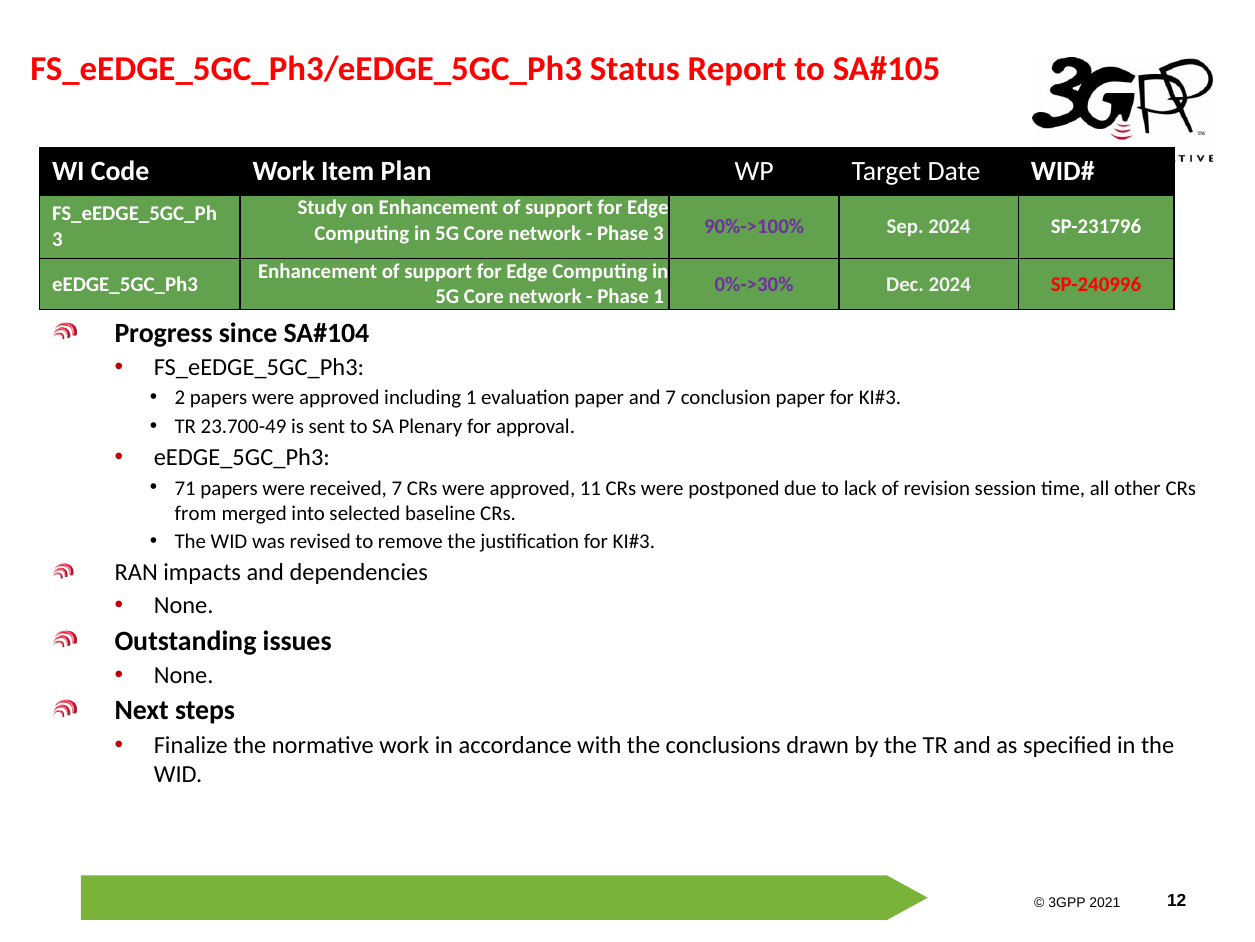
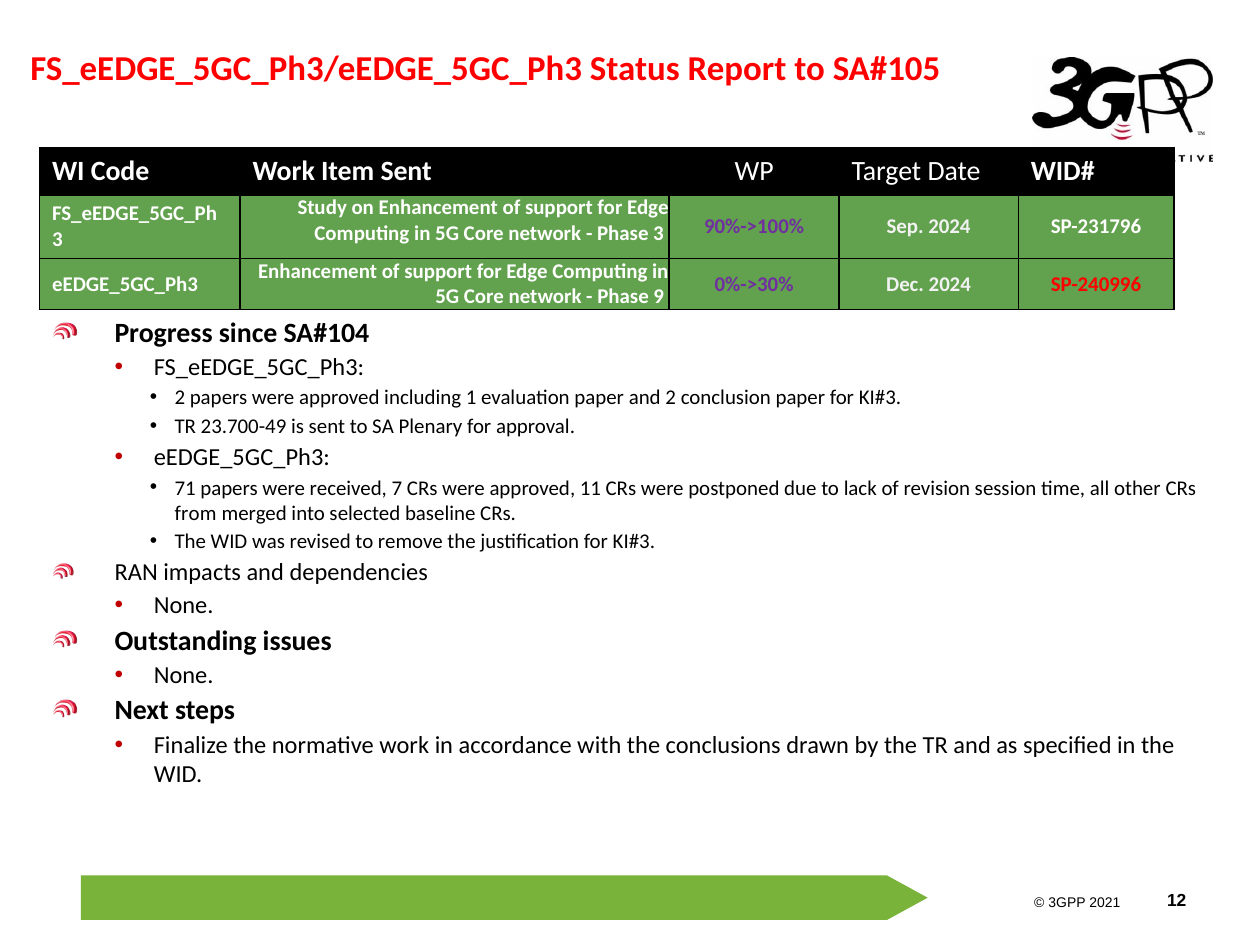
Item Plan: Plan -> Sent (406, 172)
Phase 1: 1 -> 9 (659, 297)
and 7: 7 -> 2 (671, 398)
